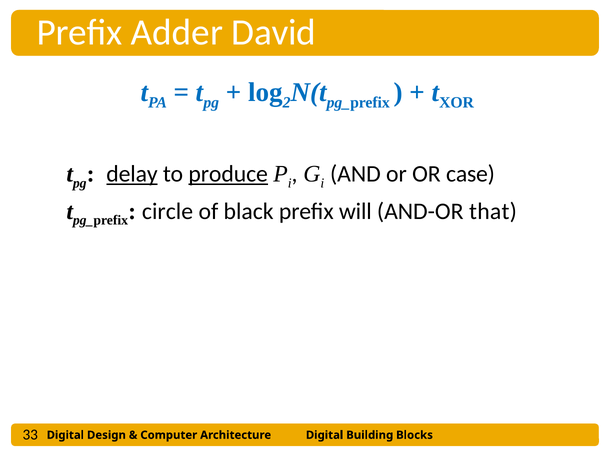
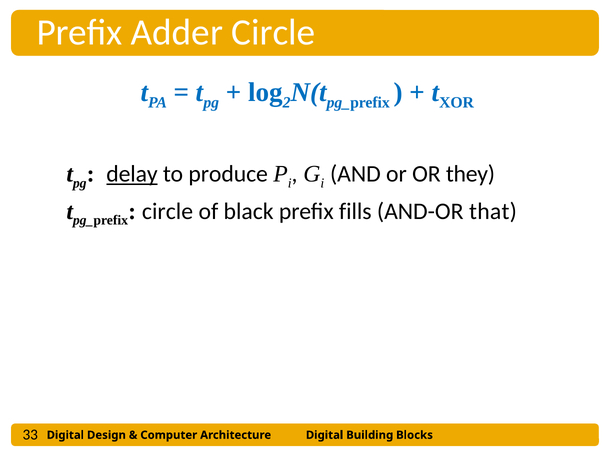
Adder David: David -> Circle (273, 33)
produce underline: present -> none (228, 174)
case: case -> they (470, 174)
will: will -> fills (355, 211)
